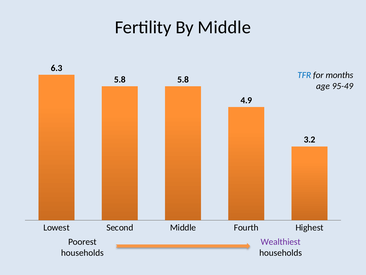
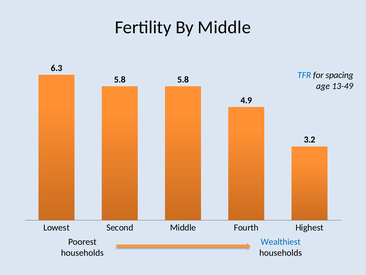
months: months -> spacing (339, 75)
95-49: 95-49 -> 13-49 (343, 86)
Wealthiest colour: purple -> blue (281, 241)
